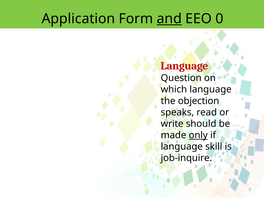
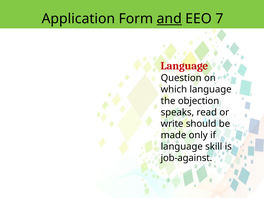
0: 0 -> 7 (219, 19)
only underline: present -> none (198, 135)
job-inquire: job-inquire -> job-against (186, 158)
